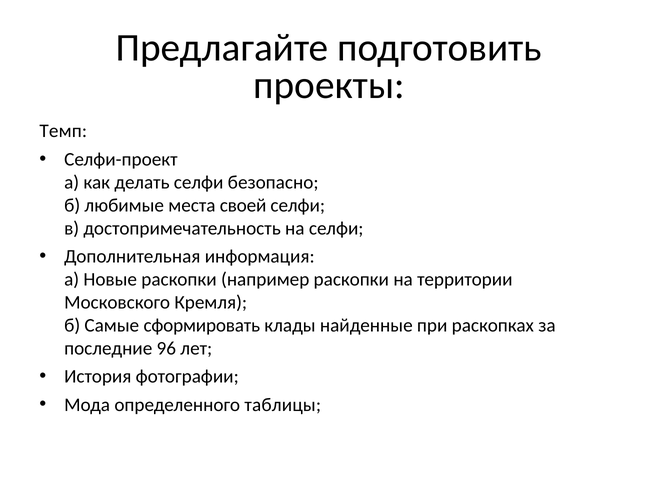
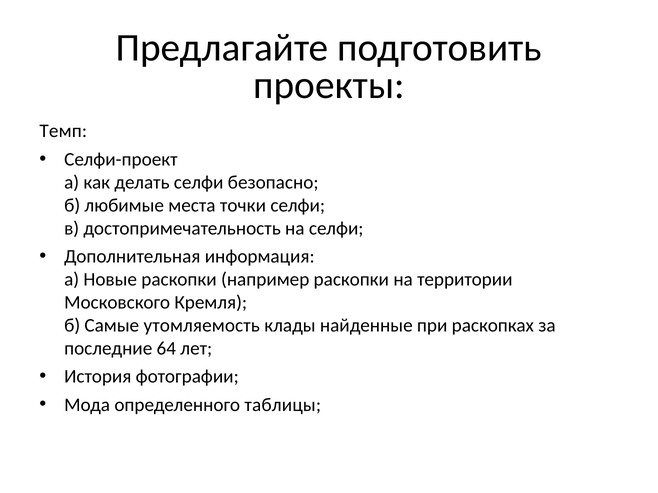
своей: своей -> точки (243, 206)
сформировать: сформировать -> утомляемость (202, 326)
96: 96 -> 64 (166, 349)
